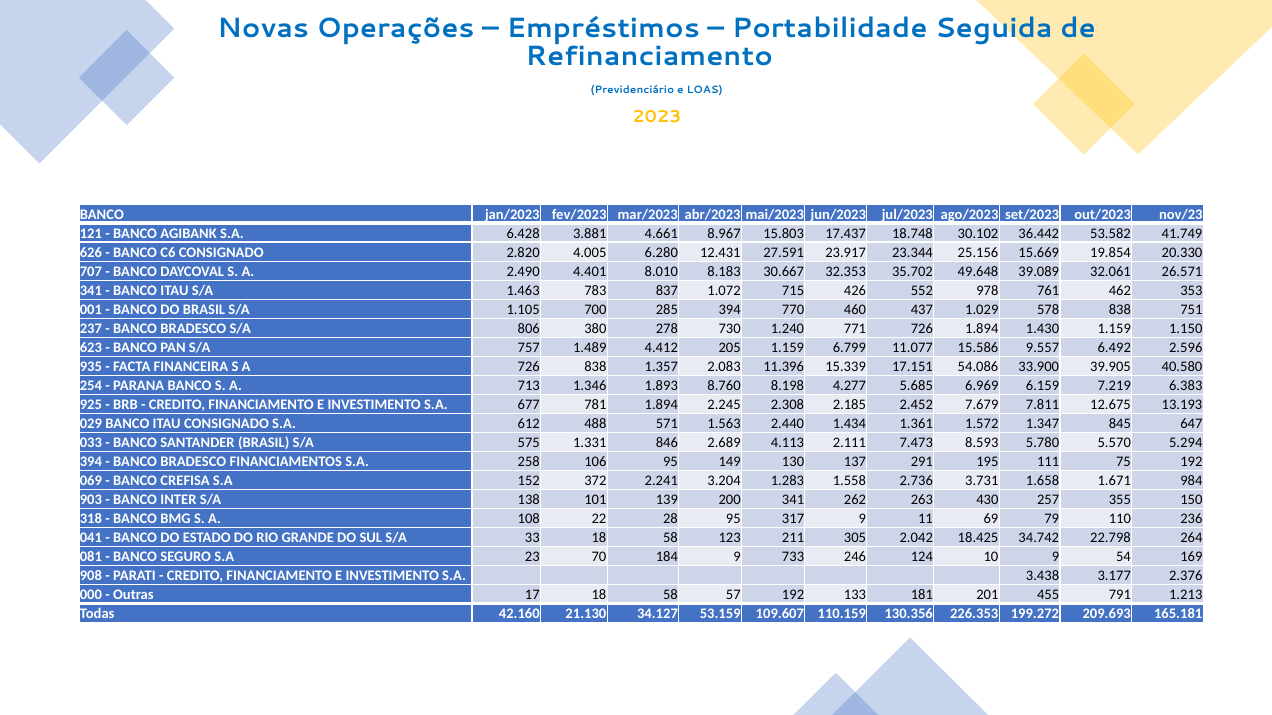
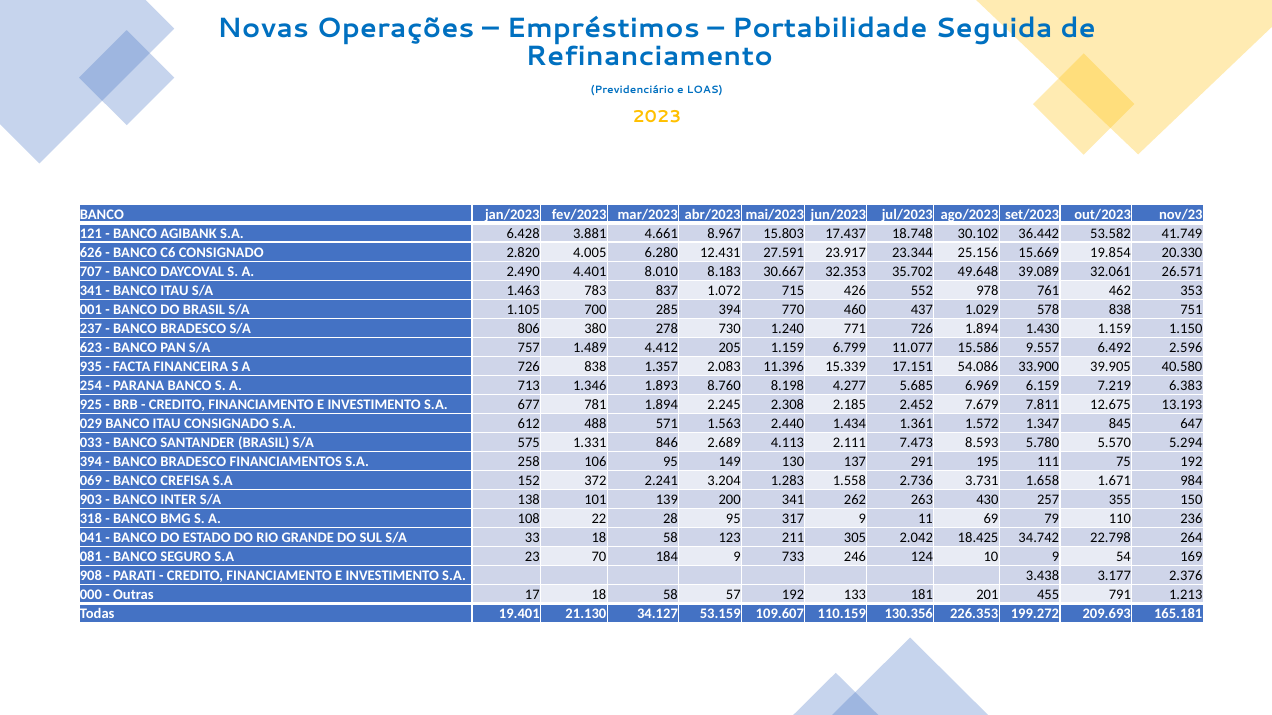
42.160: 42.160 -> 19.401 (519, 614)
